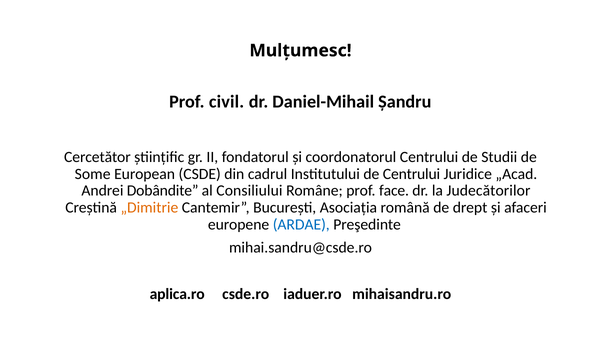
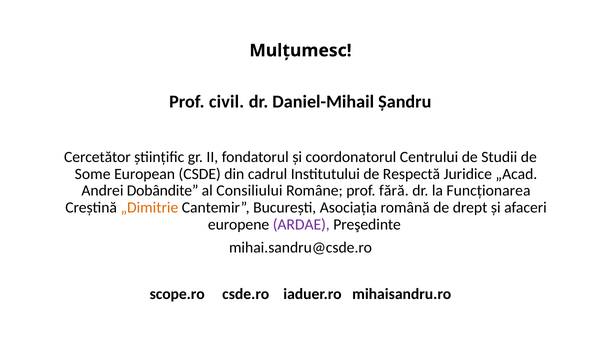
de Centrului: Centrului -> Respectă (411, 174)
face: face -> fără (394, 191)
Judecătorilor: Judecătorilor -> Funcționarea (488, 191)
ARDAE colour: blue -> purple (301, 225)
aplica.ro: aplica.ro -> scope.ro (177, 294)
